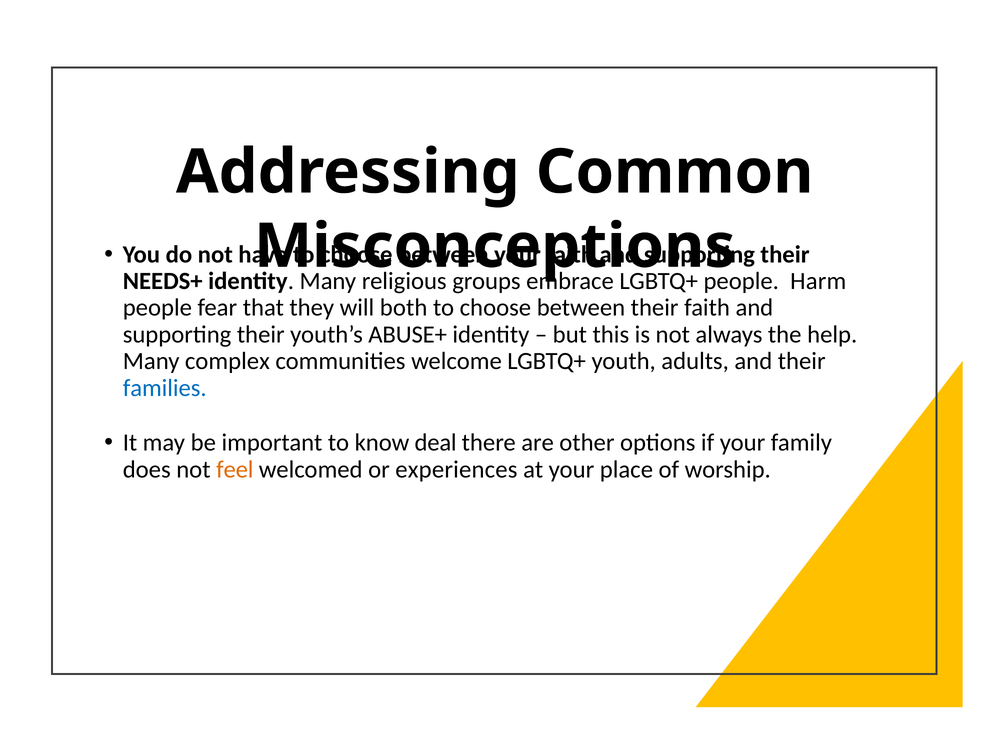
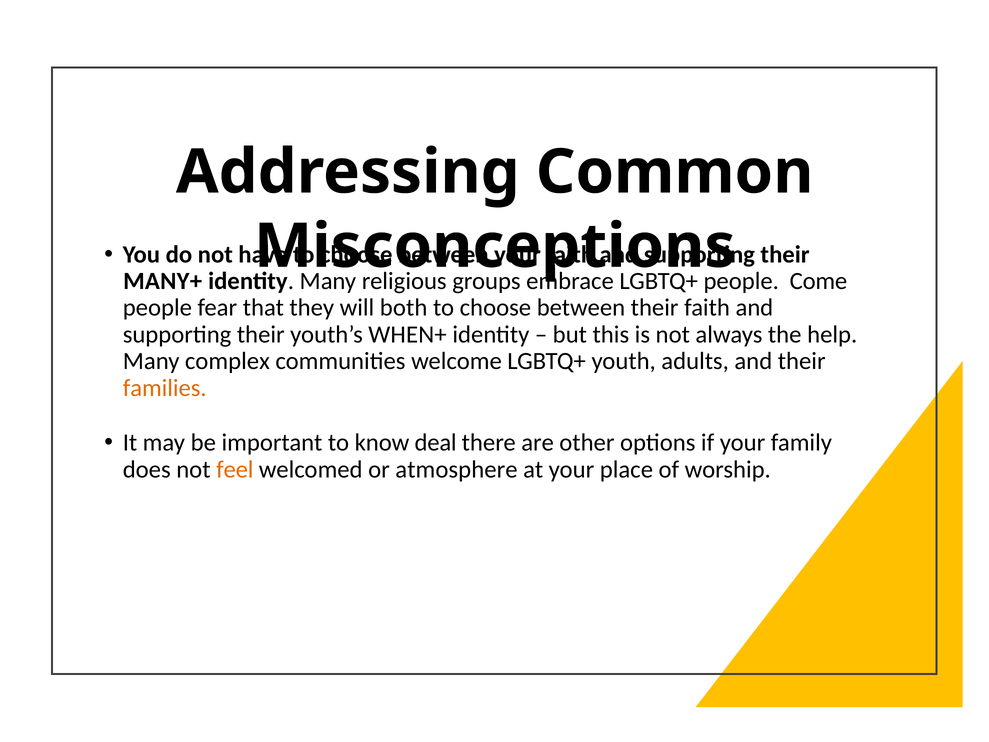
NEEDS+: NEEDS+ -> MANY+ (163, 281)
Harm: Harm -> Come (818, 281)
ABUSE+: ABUSE+ -> WHEN+ (408, 334)
families colour: blue -> orange (165, 388)
experiences: experiences -> atmosphere (456, 469)
